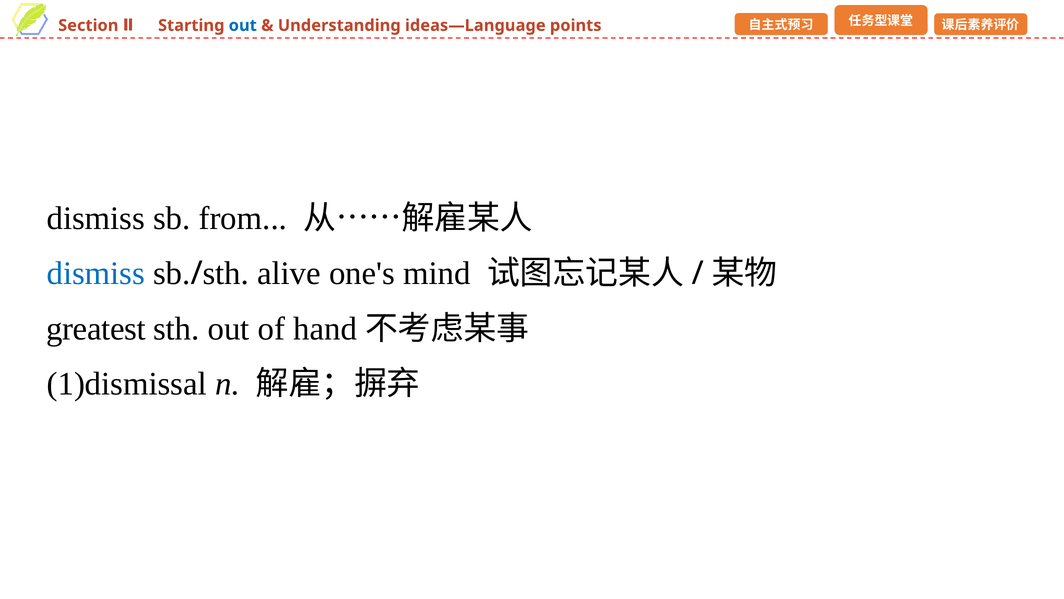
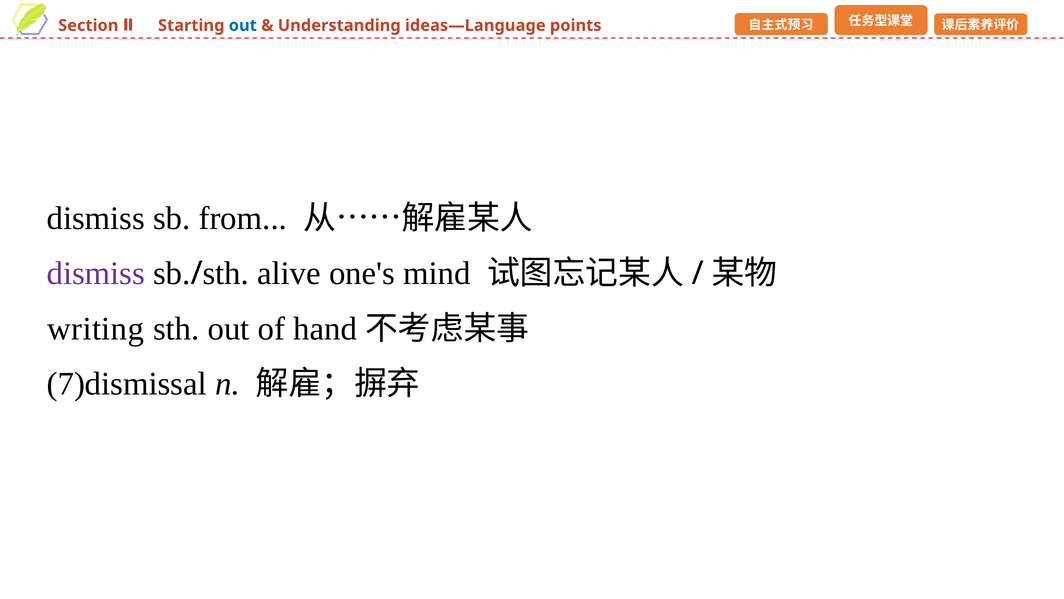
dismiss colour: blue -> purple (96, 273)
greatest: greatest -> writing (96, 329)
1)dismissal: 1)dismissal -> 7)dismissal (127, 384)
